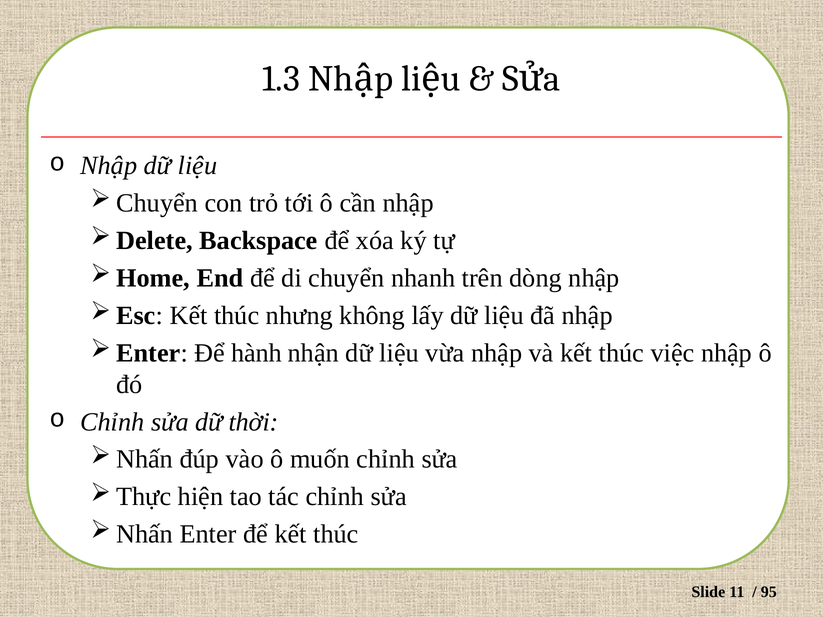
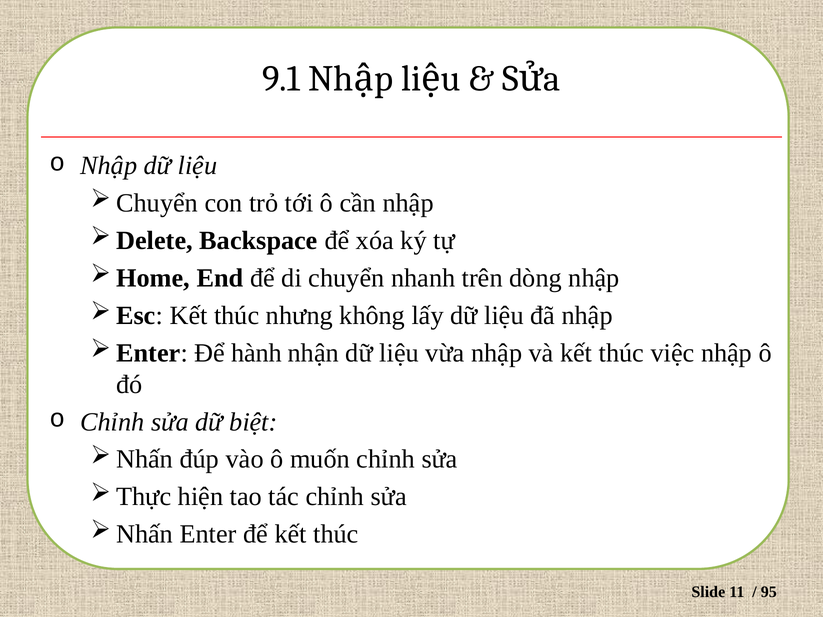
1.3: 1.3 -> 9.1 (281, 79)
thời: thời -> biệt (253, 422)
